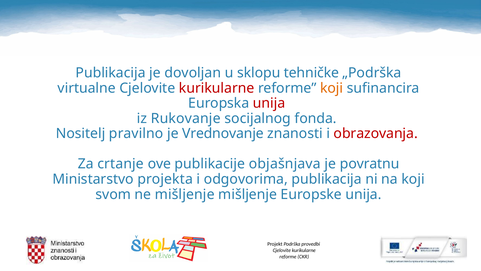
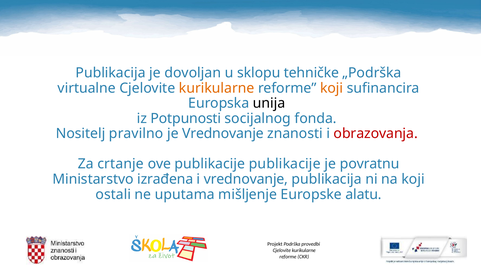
kurikularne colour: red -> orange (217, 88)
unija colour: red -> black (269, 103)
Rukovanje: Rukovanje -> Potpunosti (186, 118)
publikacije objašnjava: objašnjava -> publikacije (285, 164)
projekta: projekta -> izrađena (165, 179)
i odgovorima: odgovorima -> vrednovanje (246, 179)
svom: svom -> ostali (113, 194)
ne mišljenje: mišljenje -> uputama (185, 194)
Europske unija: unija -> alatu (364, 194)
